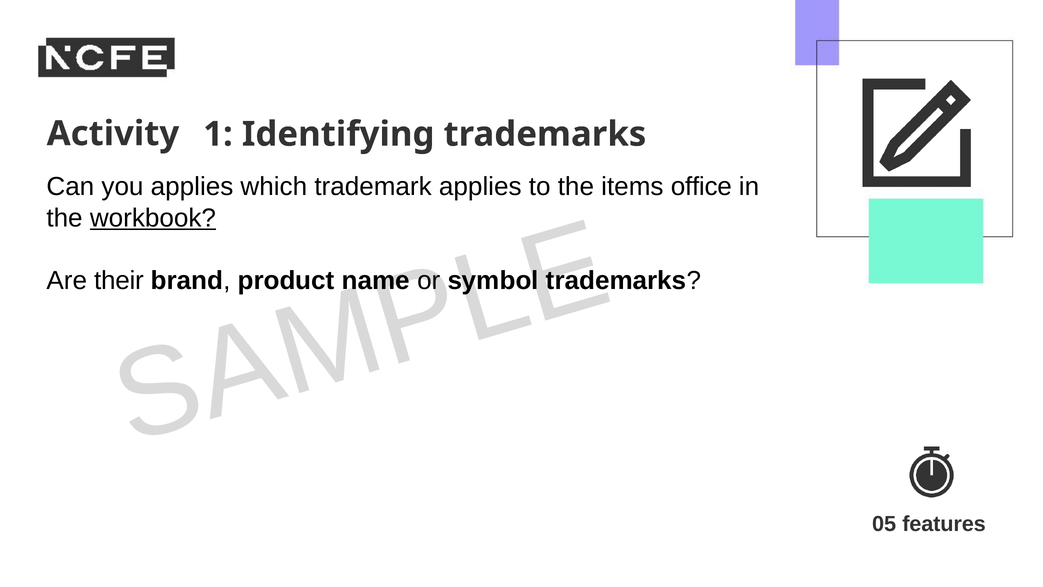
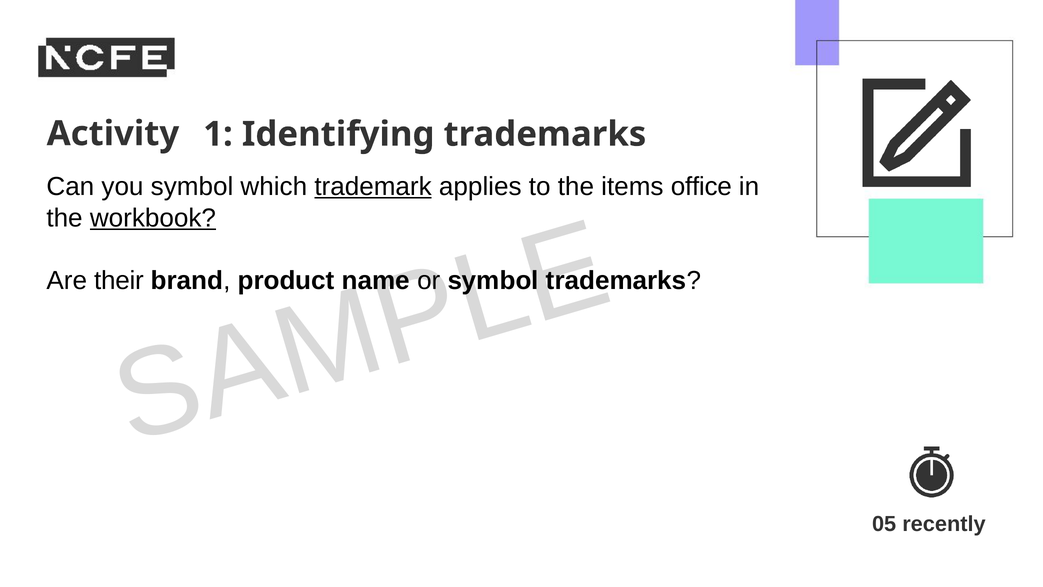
you applies: applies -> symbol (192, 187)
trademark underline: none -> present (373, 187)
features: features -> recently (944, 524)
